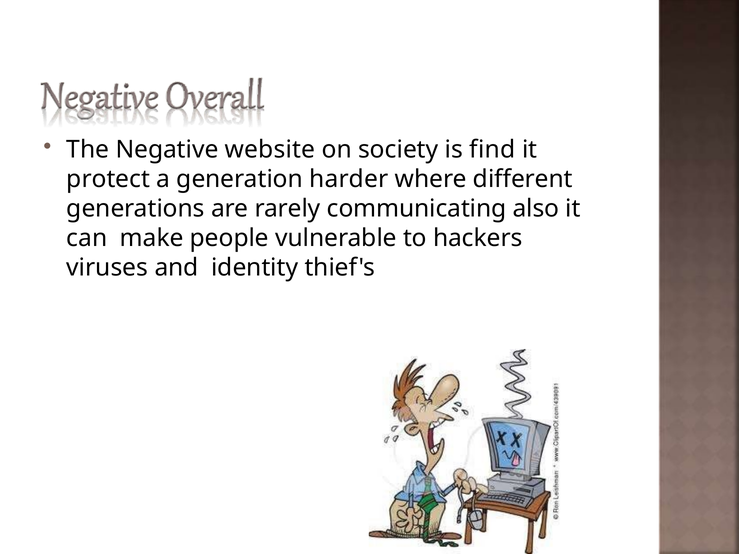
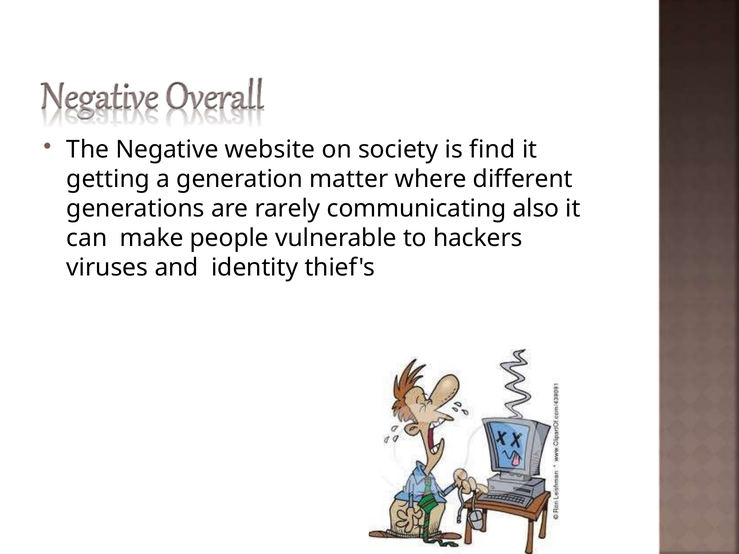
protect: protect -> getting (108, 179)
harder: harder -> matter (349, 179)
